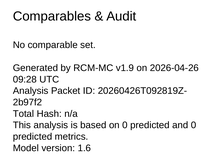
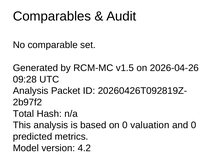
v1.9: v1.9 -> v1.5 (125, 68)
on 0 predicted: predicted -> valuation (150, 125)
1.6: 1.6 -> 4.2 (84, 148)
